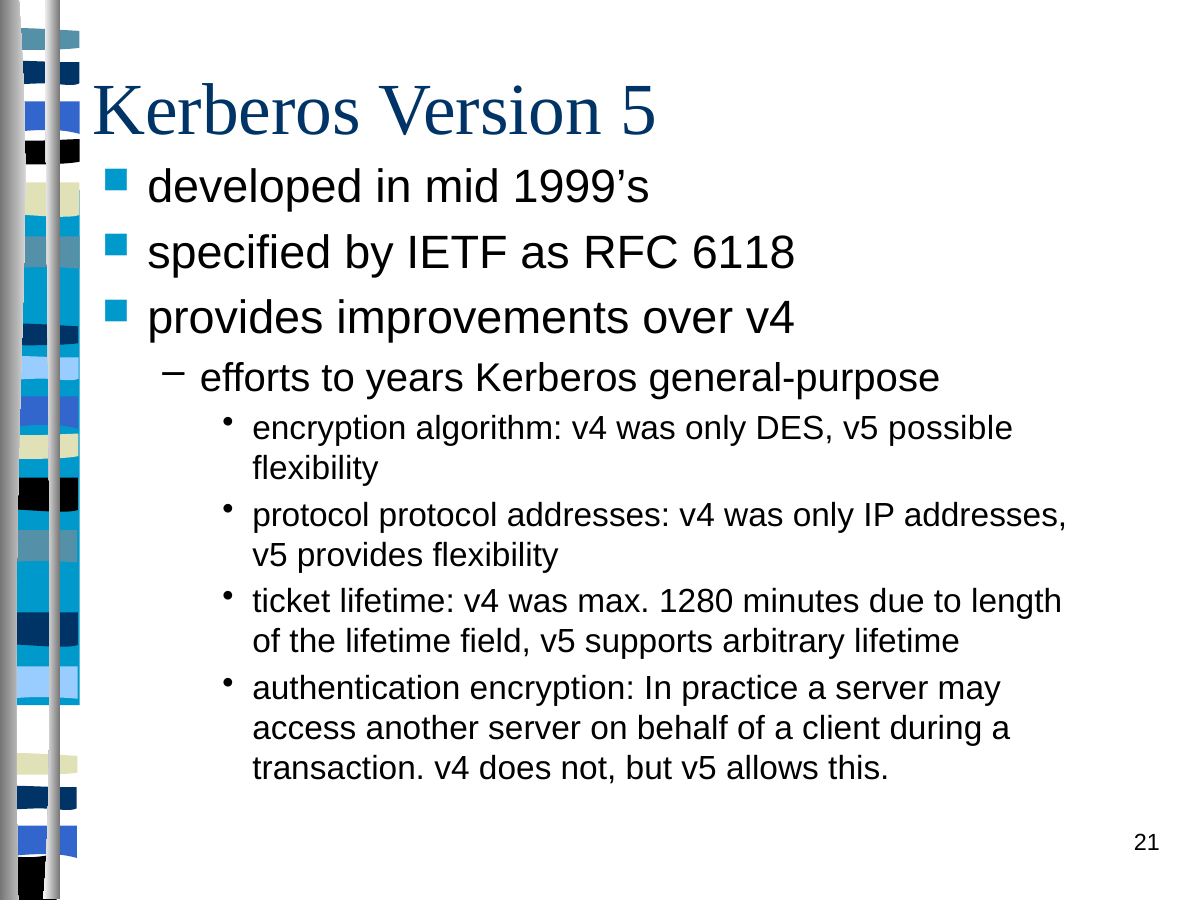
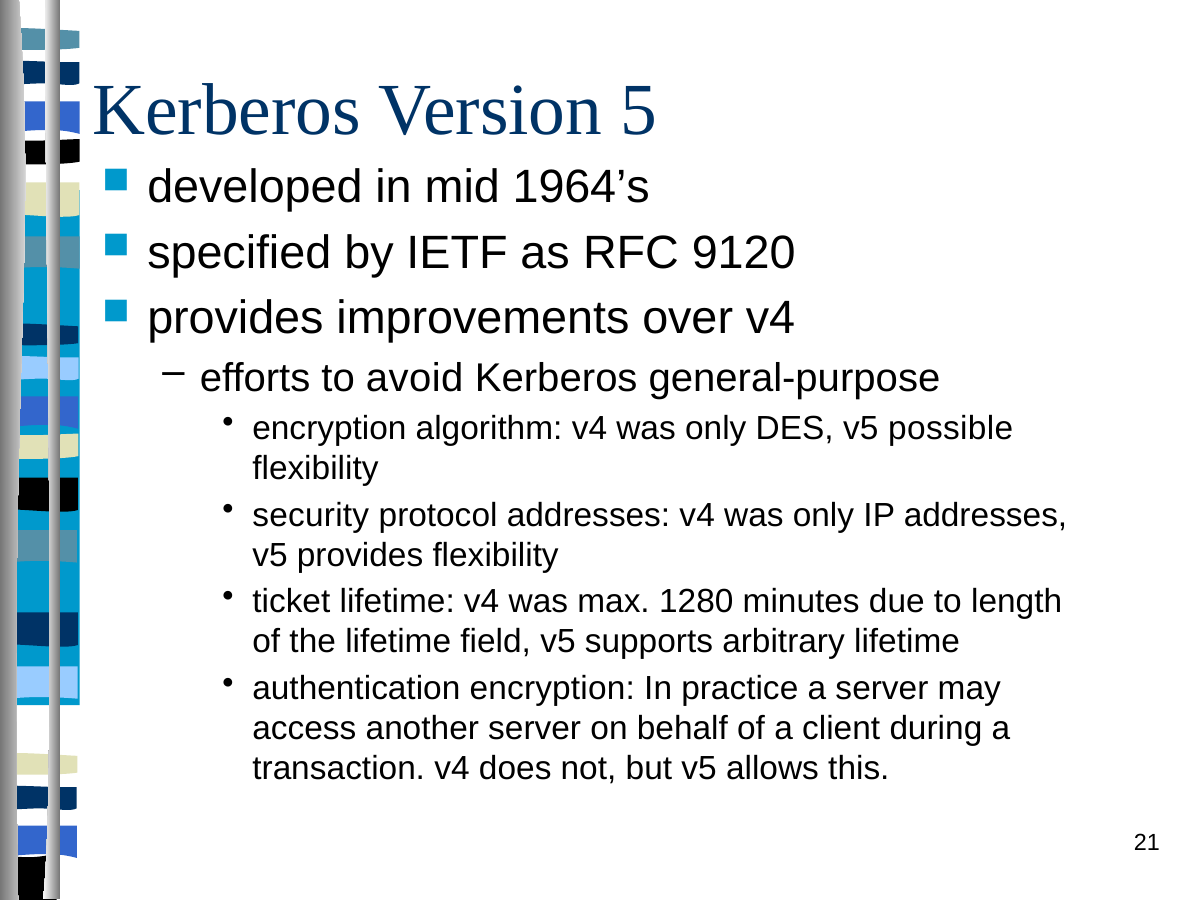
1999’s: 1999’s -> 1964’s (581, 188)
6118: 6118 -> 9120 (744, 253)
years: years -> avoid (415, 378)
protocol: protocol -> security (311, 515)
